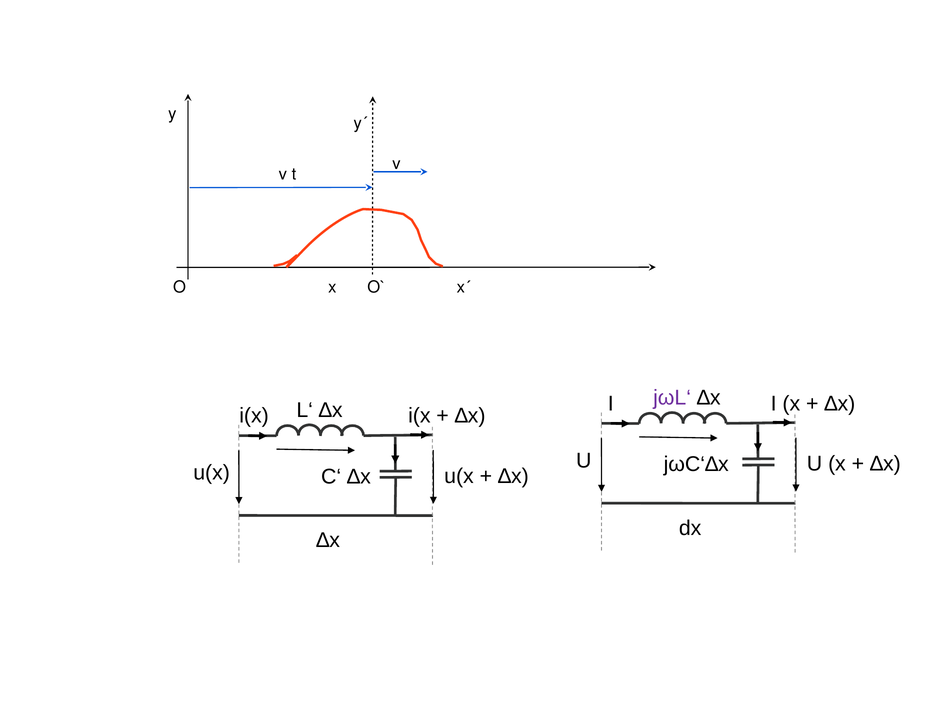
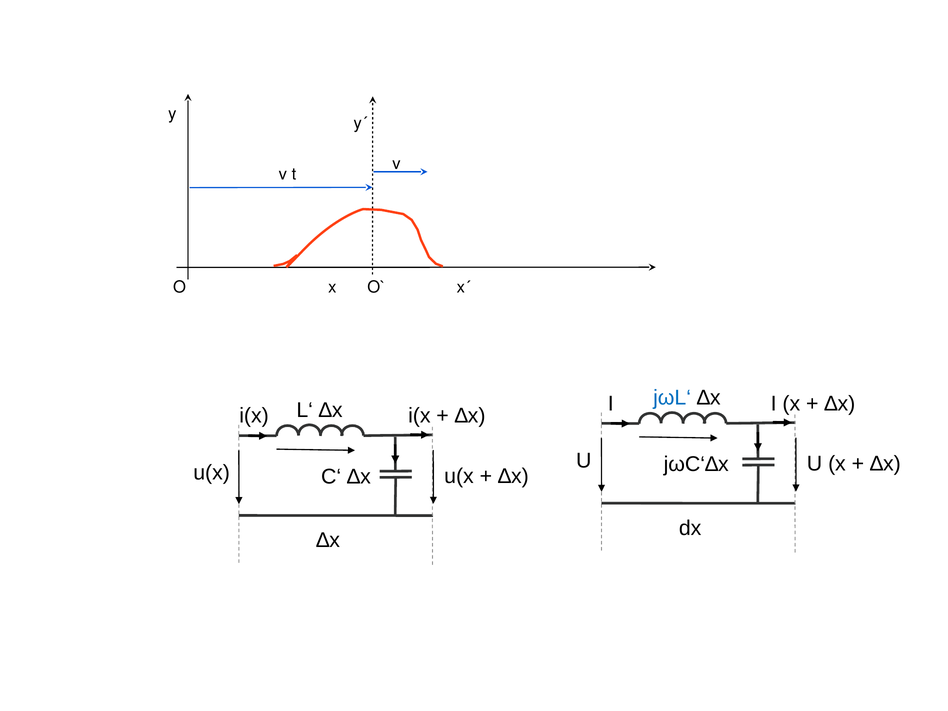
jωL‘ colour: purple -> blue (672, 398)
